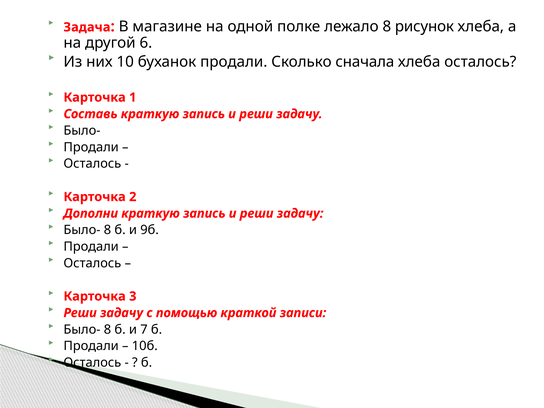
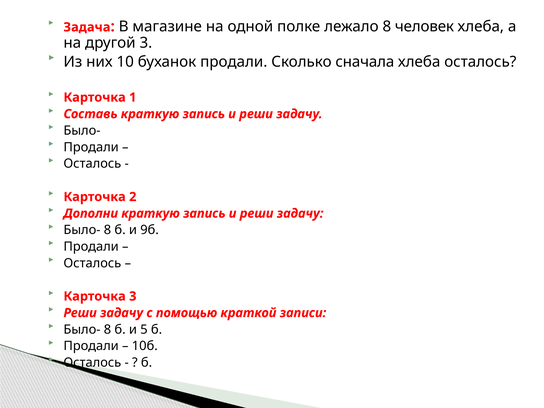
рисунок: рисунок -> человек (424, 26)
другой 6: 6 -> 3 (146, 43)
7: 7 -> 5 (144, 329)
